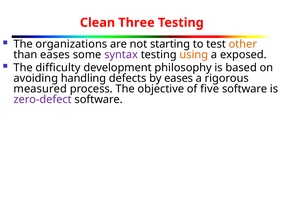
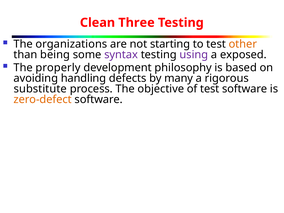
than eases: eases -> being (55, 55)
using colour: orange -> purple (194, 55)
difficulty: difficulty -> properly (58, 68)
by eases: eases -> many (179, 78)
measured: measured -> substitute (40, 89)
of five: five -> test (210, 89)
zero-defect colour: purple -> orange (43, 99)
